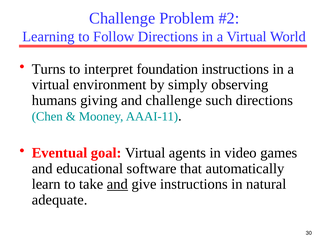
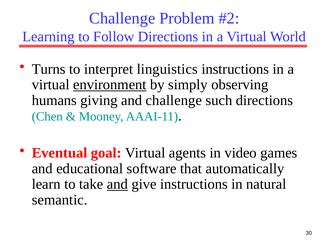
foundation: foundation -> linguistics (167, 69)
environment underline: none -> present (110, 85)
adequate: adequate -> semantic (60, 200)
